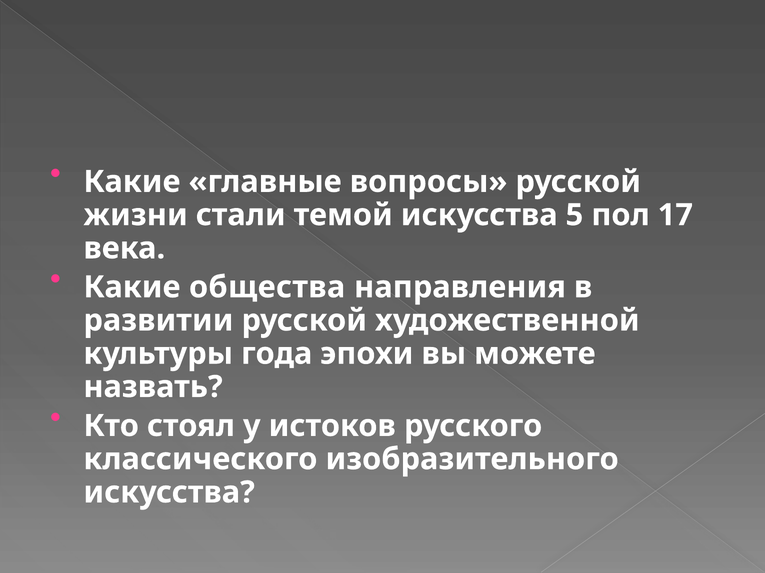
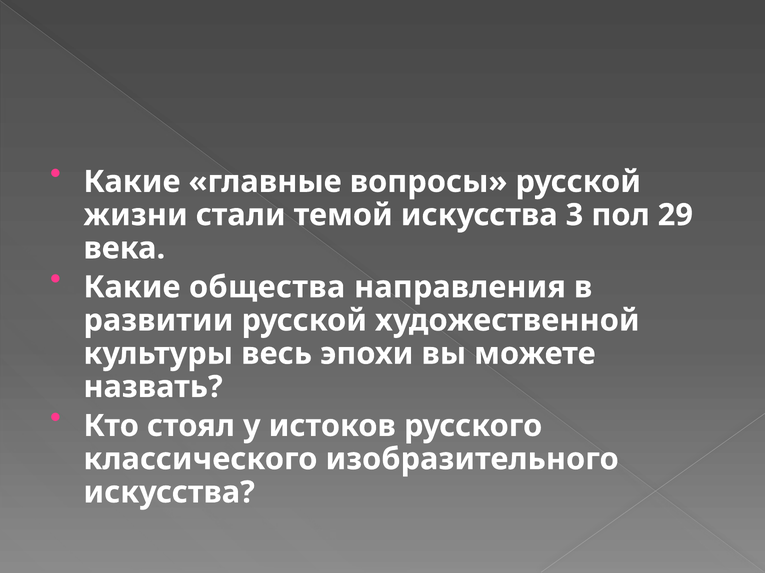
5: 5 -> 3 (574, 215)
17: 17 -> 29 (675, 215)
года: года -> весь (277, 354)
